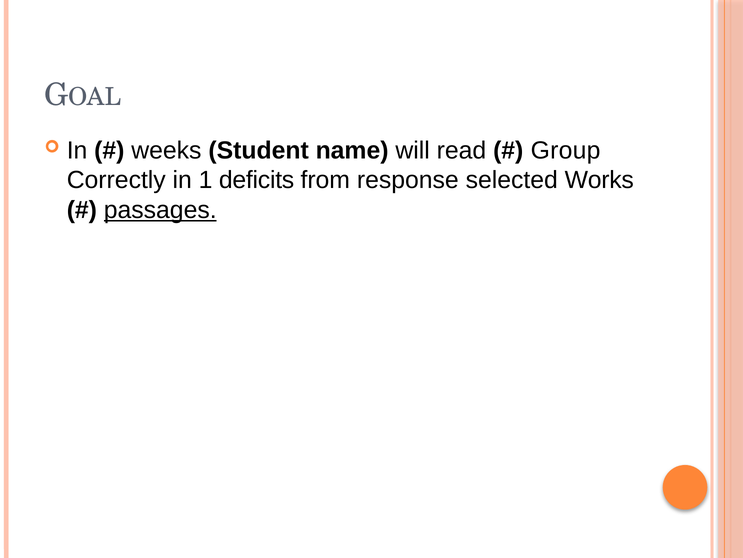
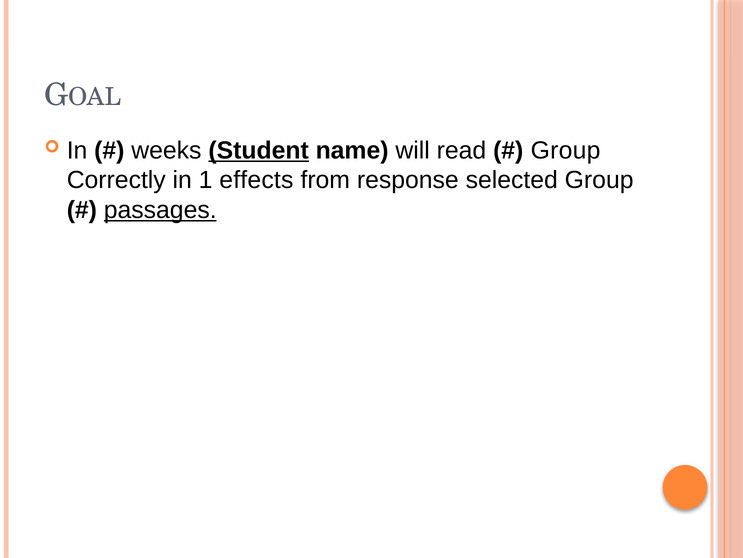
Student underline: none -> present (259, 150)
deficits: deficits -> effects (256, 180)
selected Works: Works -> Group (599, 180)
